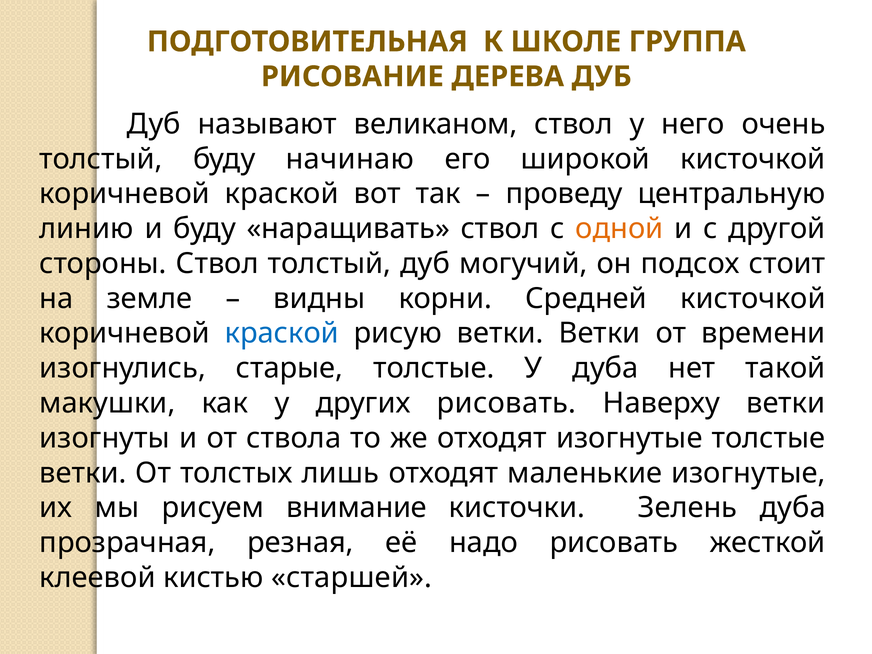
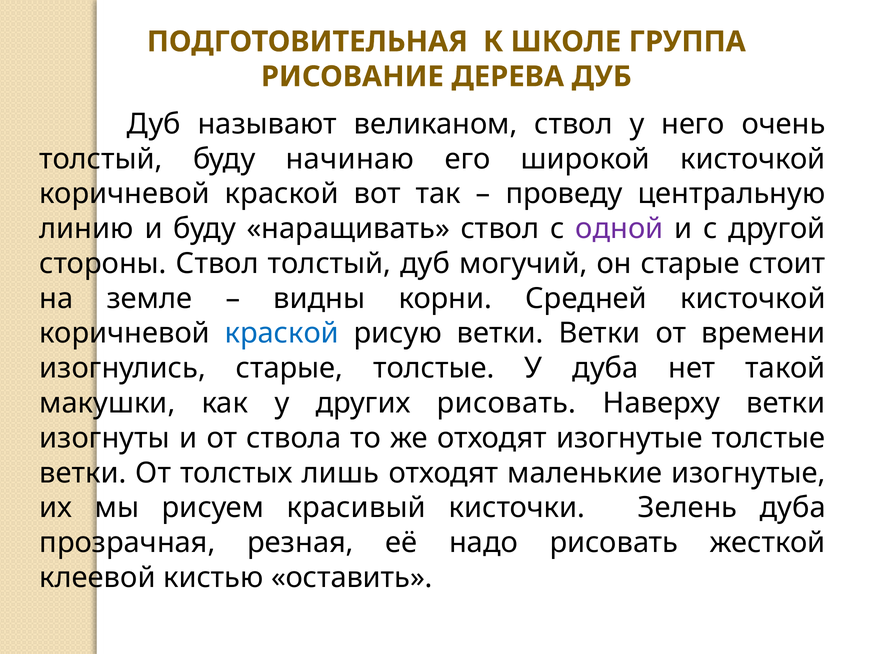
одной colour: orange -> purple (619, 229)
он подсох: подсох -> старые (690, 264)
внимание: внимание -> красивый (356, 508)
старшей: старшей -> оставить (352, 578)
